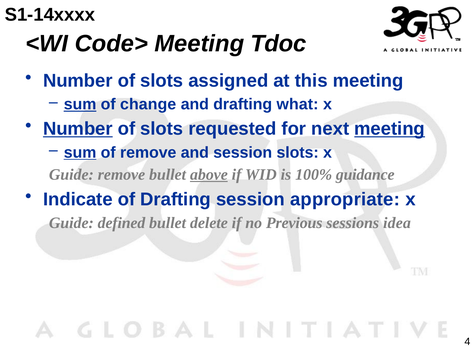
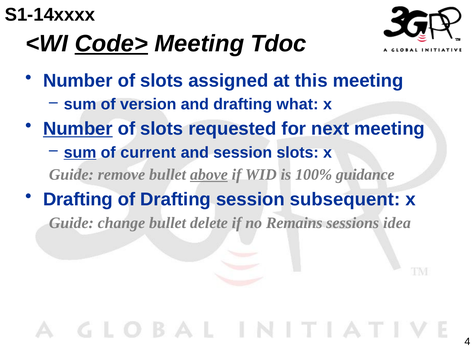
Code> underline: none -> present (111, 43)
sum underline: present -> none (80, 104)
change: change -> version (148, 104)
meeting underline: present -> none (390, 129)
of remove: remove -> current (148, 152)
Indicate: Indicate -> Drafting (78, 199)
appropriate: appropriate -> subsequent (345, 199)
defined: defined -> change (121, 222)
Previous: Previous -> Remains (294, 222)
